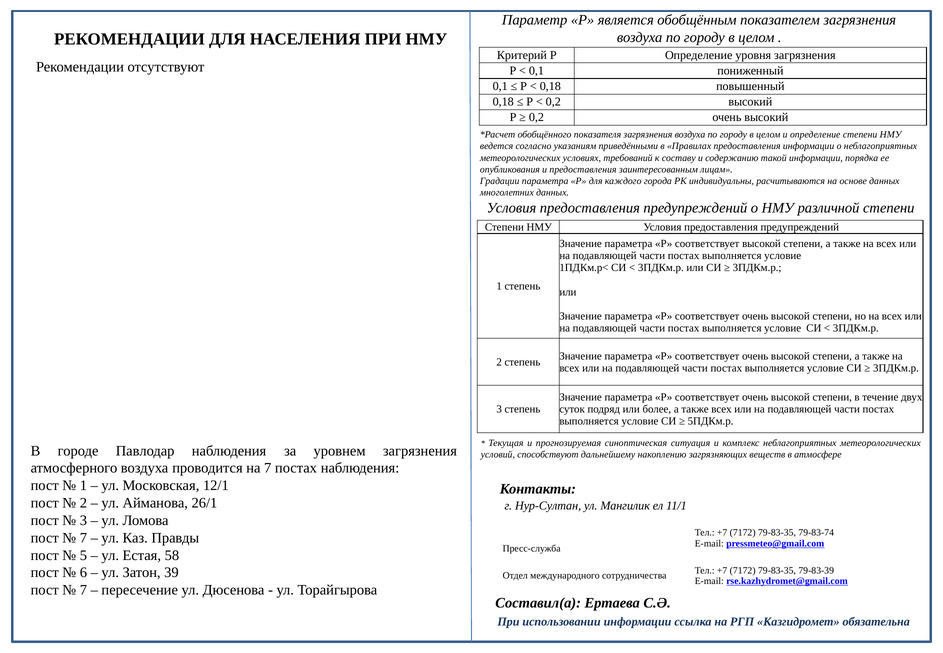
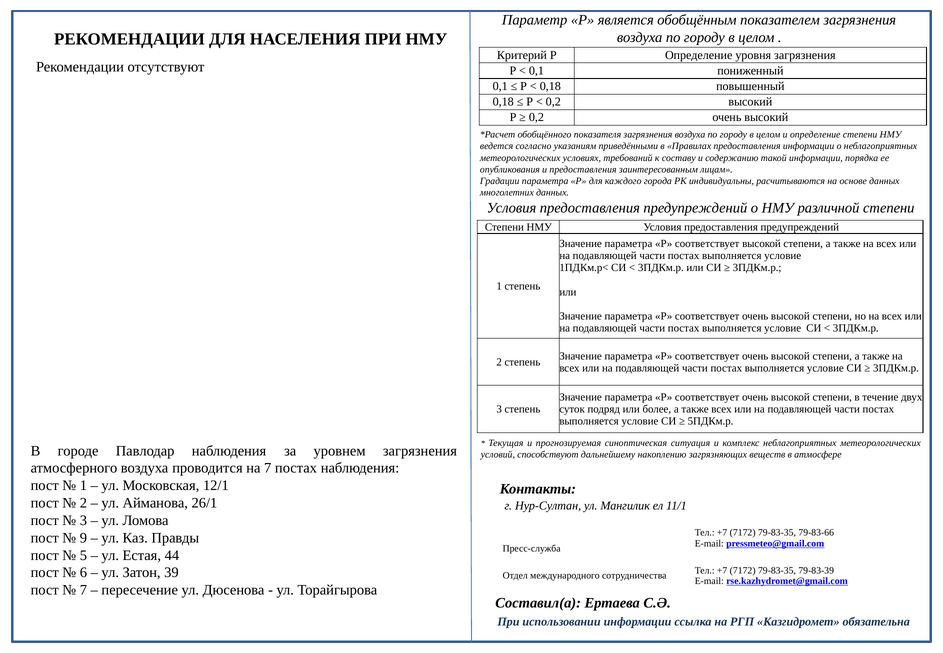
79-83-74: 79-83-74 -> 79-83-66 (816, 532)
7: 7 -> 9 (83, 538)
58: 58 -> 44 (172, 555)
